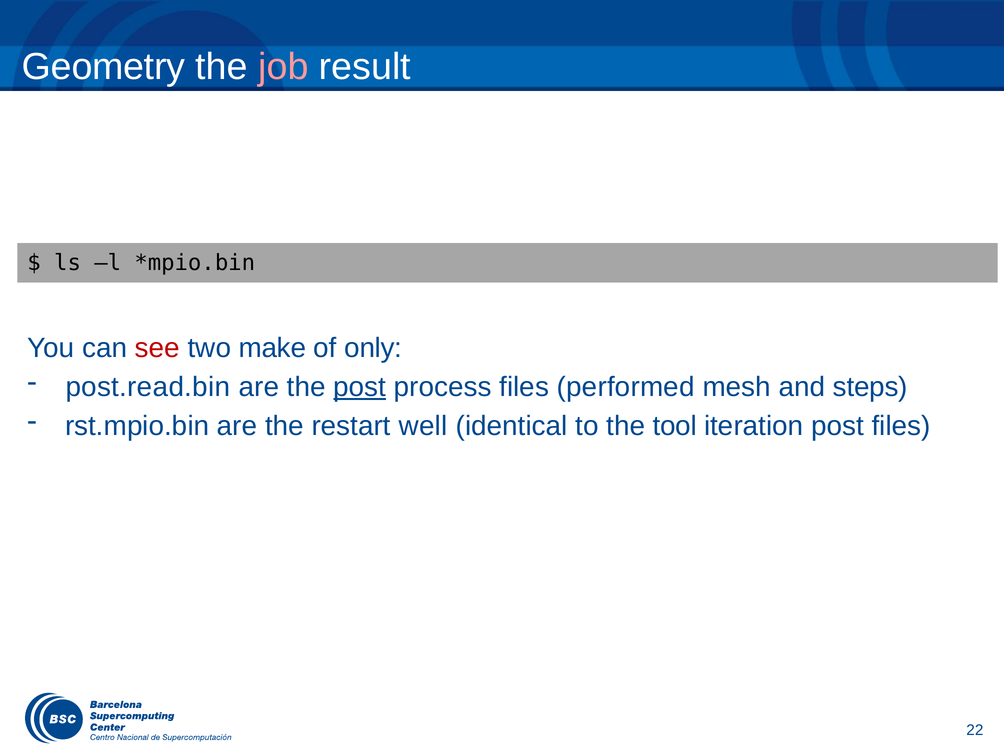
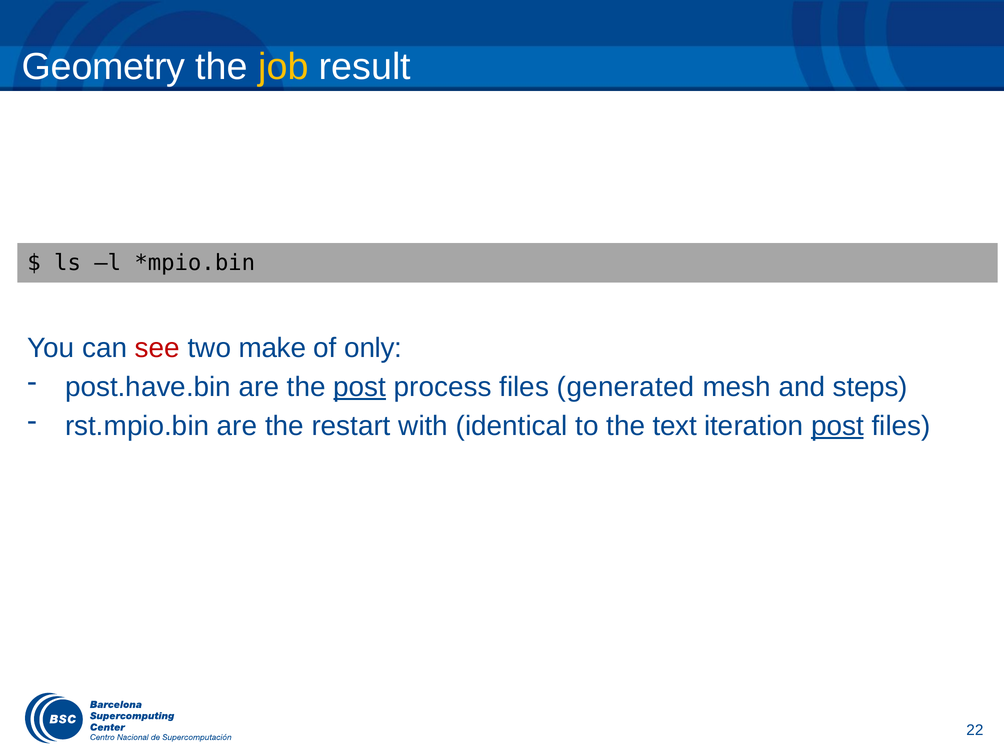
job colour: pink -> yellow (283, 67)
post.read.bin: post.read.bin -> post.have.bin (148, 387)
performed: performed -> generated (626, 387)
well: well -> with (423, 426)
tool: tool -> text (675, 426)
post underline: none -> present (837, 426)
